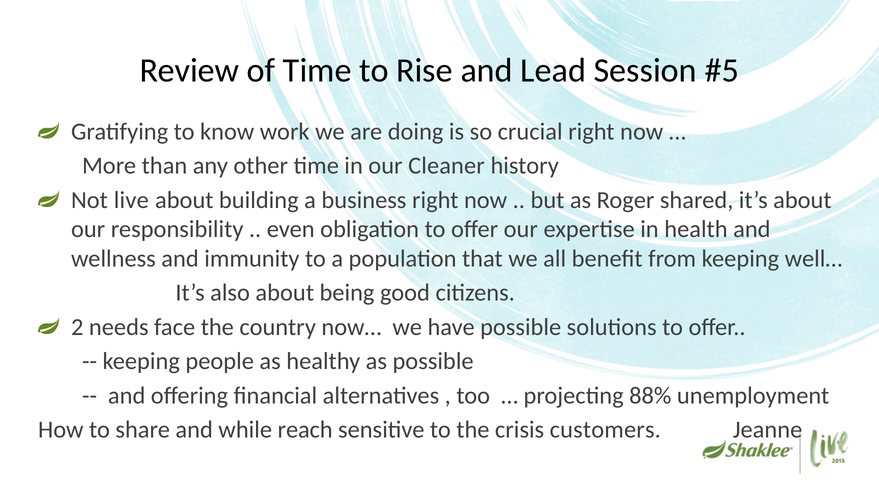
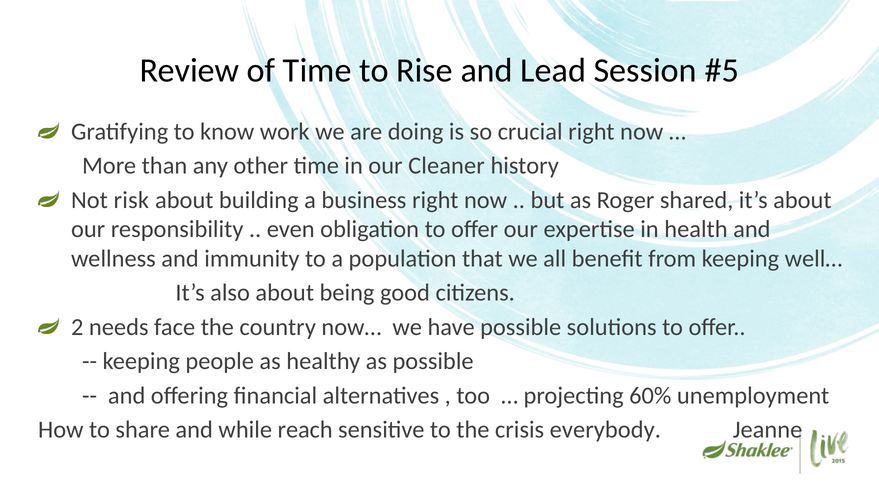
live: live -> risk (131, 200)
88%: 88% -> 60% (650, 396)
customers: customers -> everybody (605, 430)
